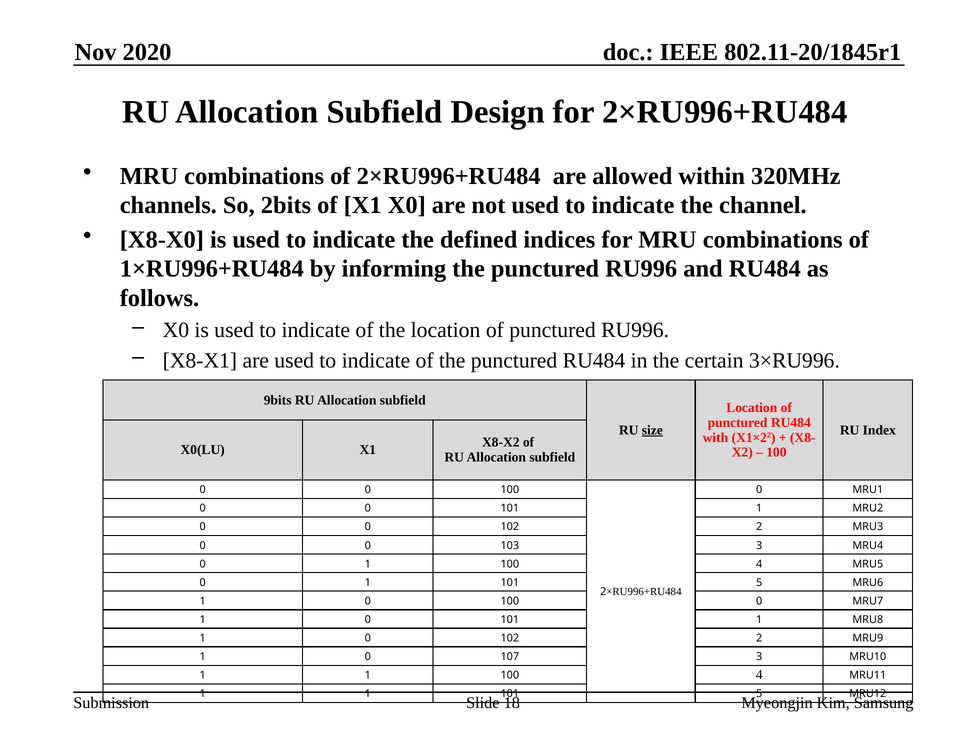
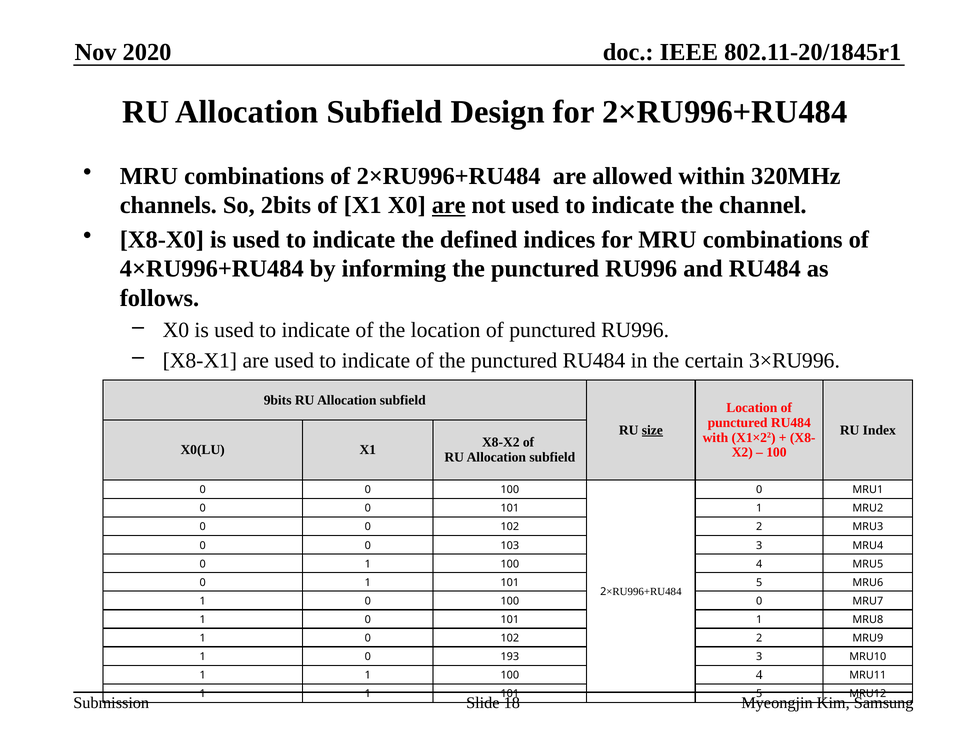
are underline: none -> present (449, 205)
1×RU996+RU484: 1×RU996+RU484 -> 4×RU996+RU484 (212, 269)
107: 107 -> 193 (510, 657)
